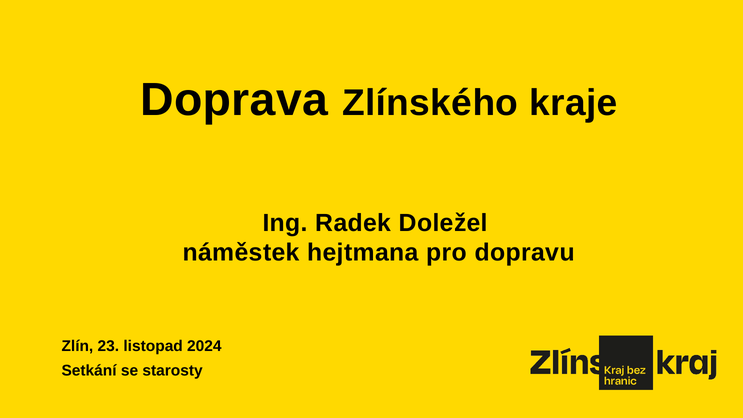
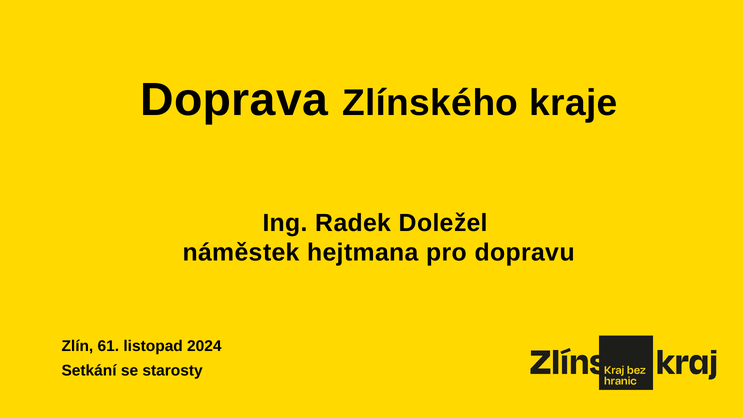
23: 23 -> 61 (108, 346)
